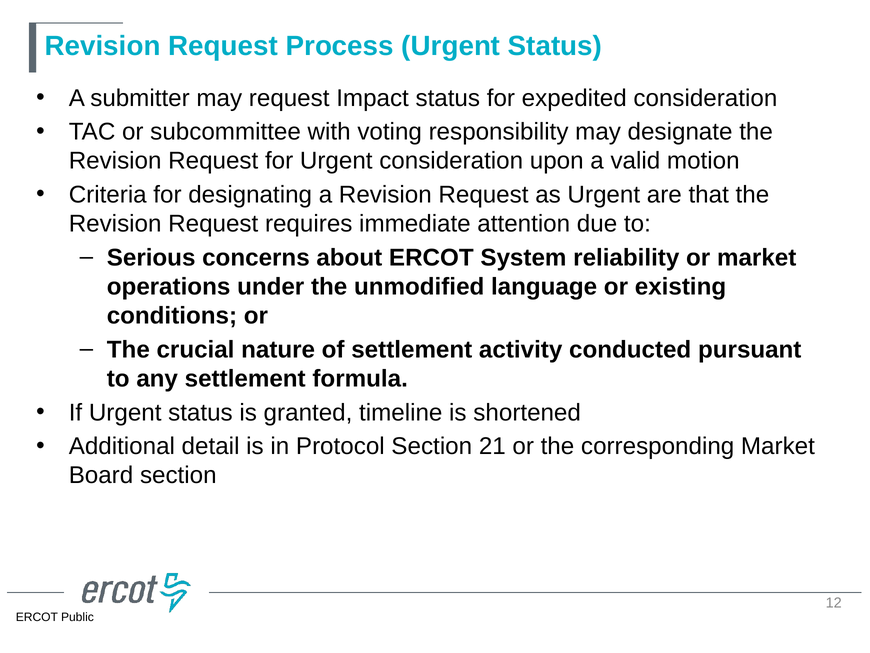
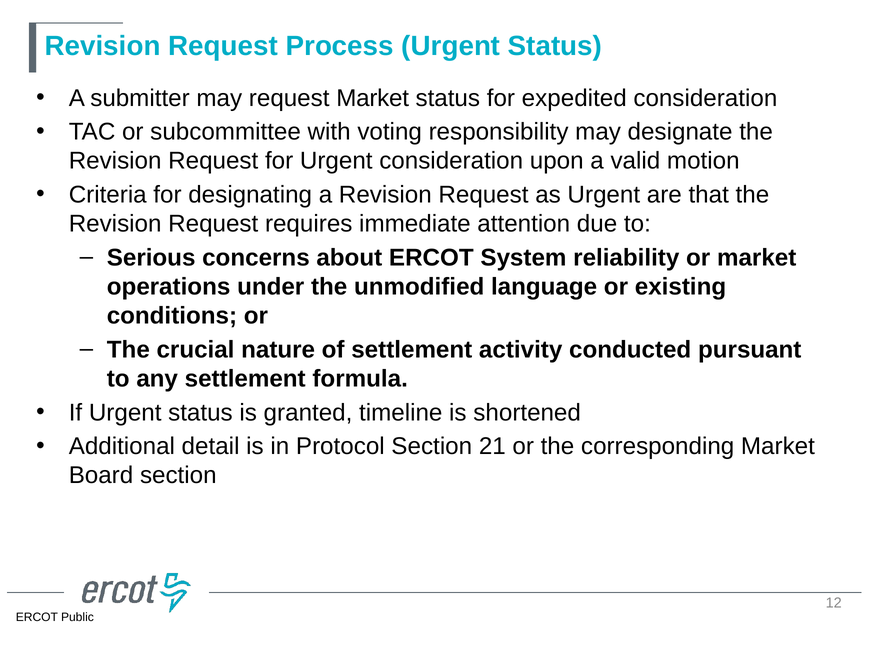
request Impact: Impact -> Market (373, 98)
